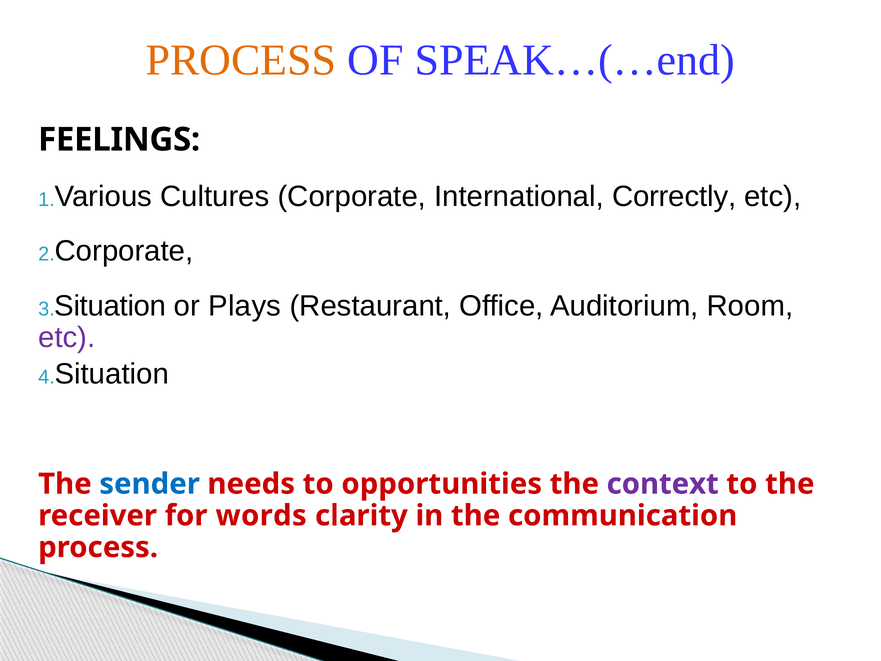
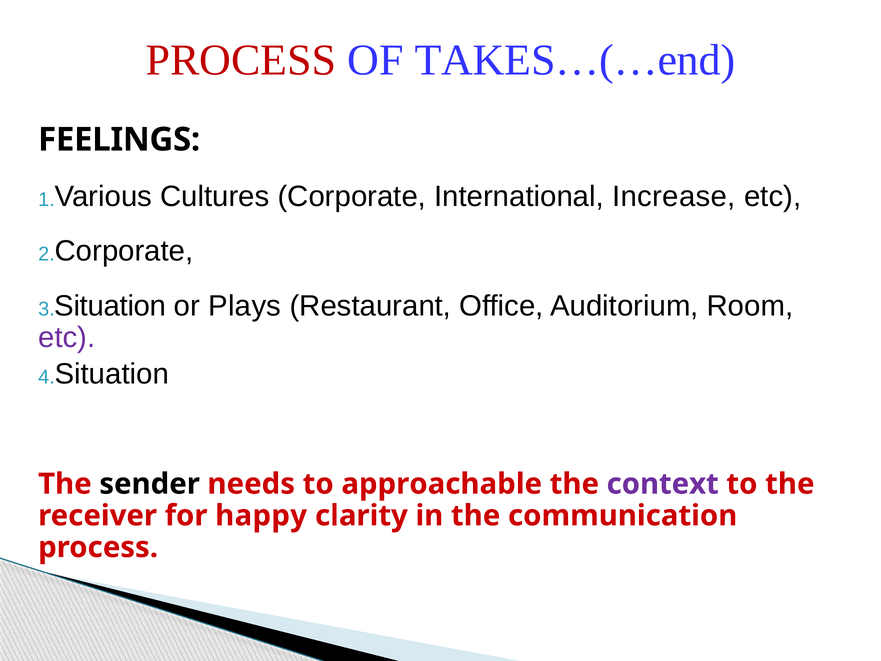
PROCESS colour: orange -> red (241, 60)
SPEAK…(…end: SPEAK…(…end -> TAKES…(…end (575, 60)
Correctly: Correctly -> Increase (674, 196)
sender colour: blue -> black (150, 484)
opportunities: opportunities -> approachable (442, 484)
words: words -> happy (261, 515)
